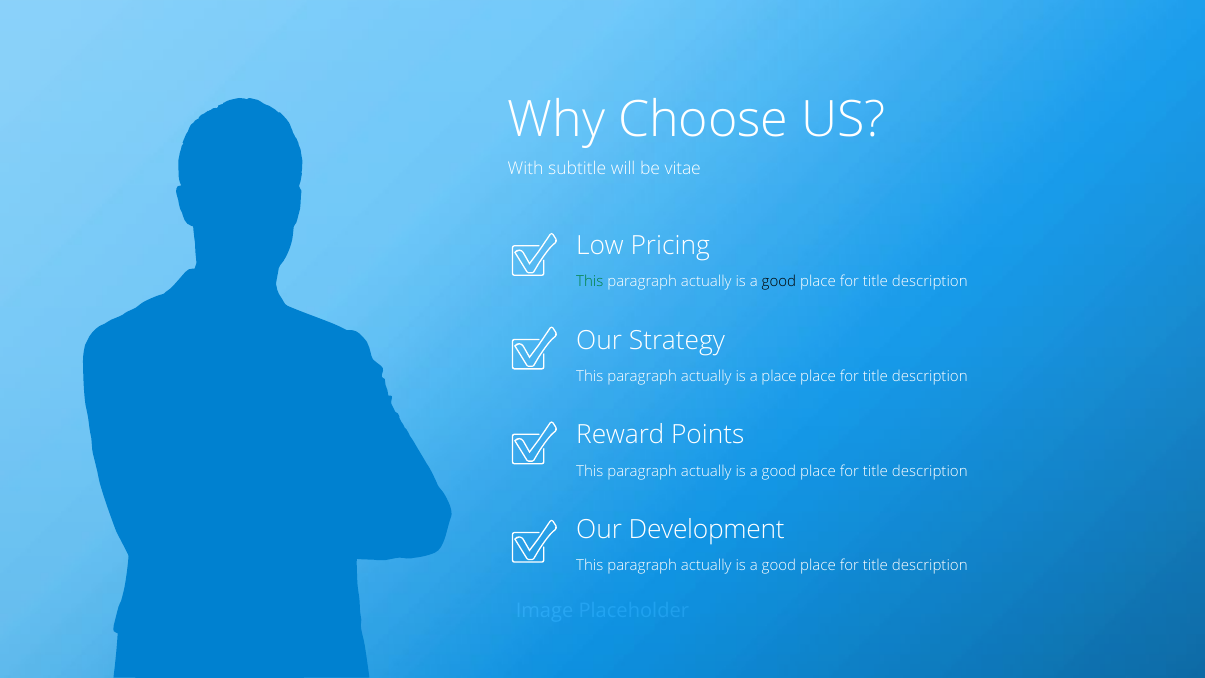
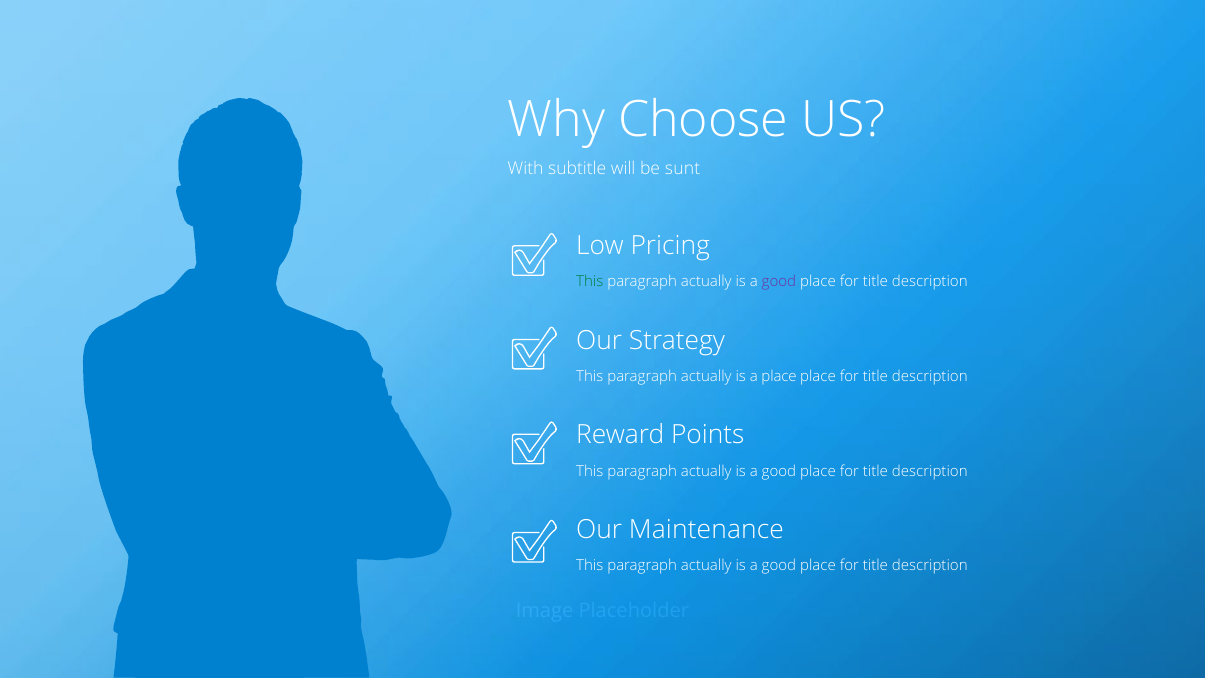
vitae: vitae -> sunt (683, 169)
good colour: black -> purple (779, 281)
Development: Development -> Maintenance (706, 530)
